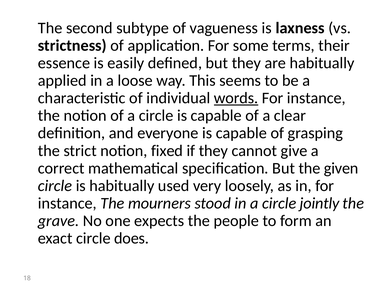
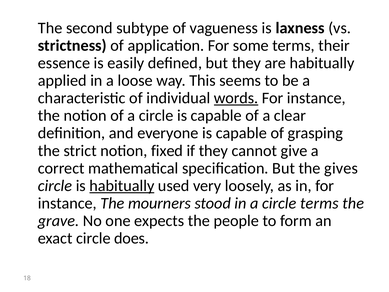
given: given -> gives (341, 168)
habitually underline: none -> present (122, 186)
circle jointly: jointly -> terms (319, 203)
